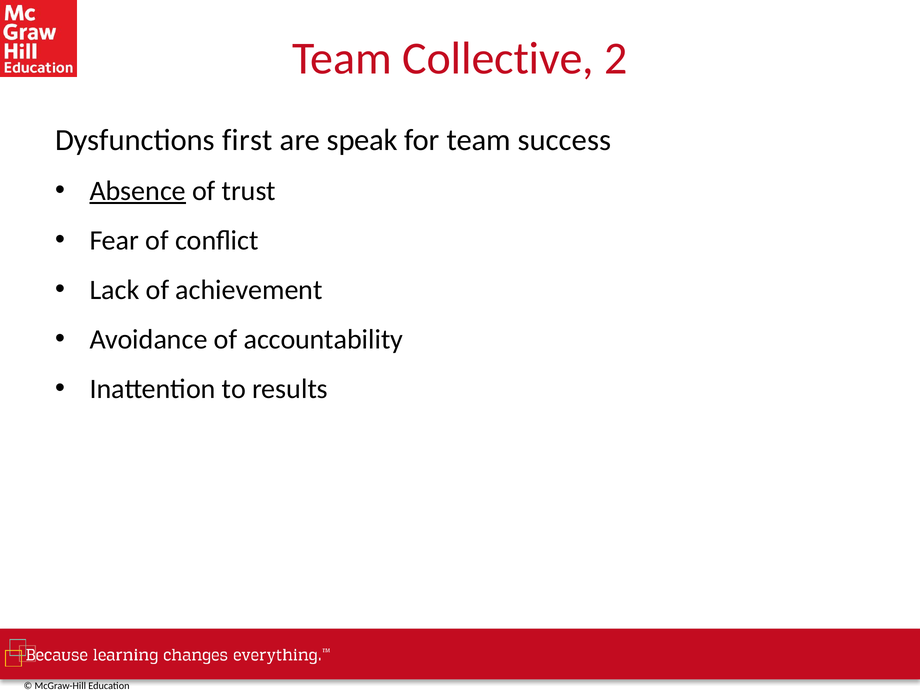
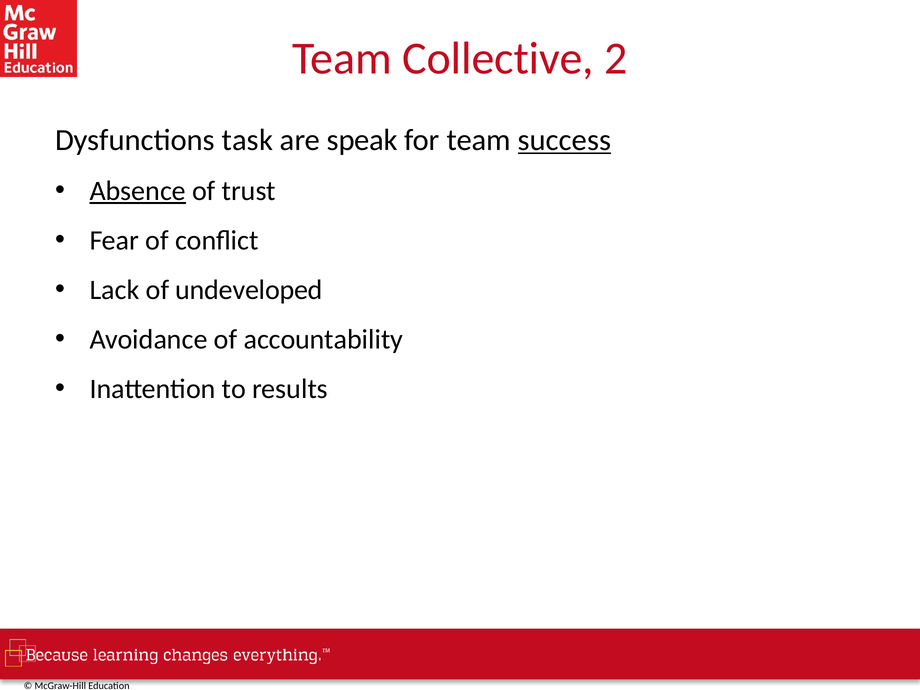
first: first -> task (247, 140)
success underline: none -> present (564, 140)
achievement: achievement -> undeveloped (249, 290)
